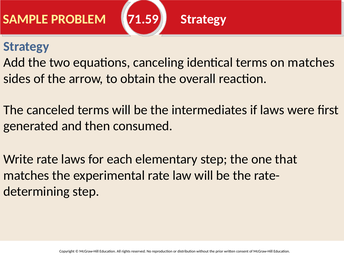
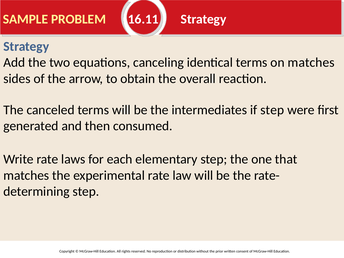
71.59: 71.59 -> 16.11 (143, 19)
if laws: laws -> step (272, 110)
